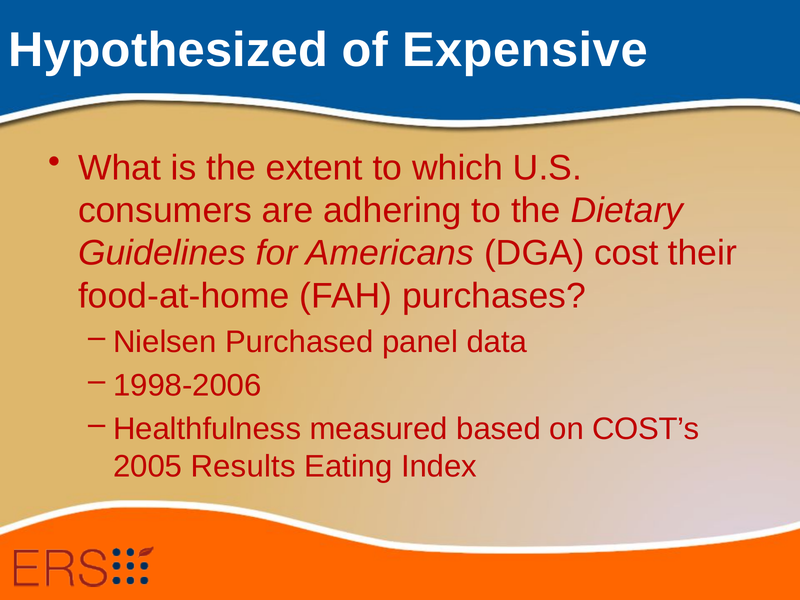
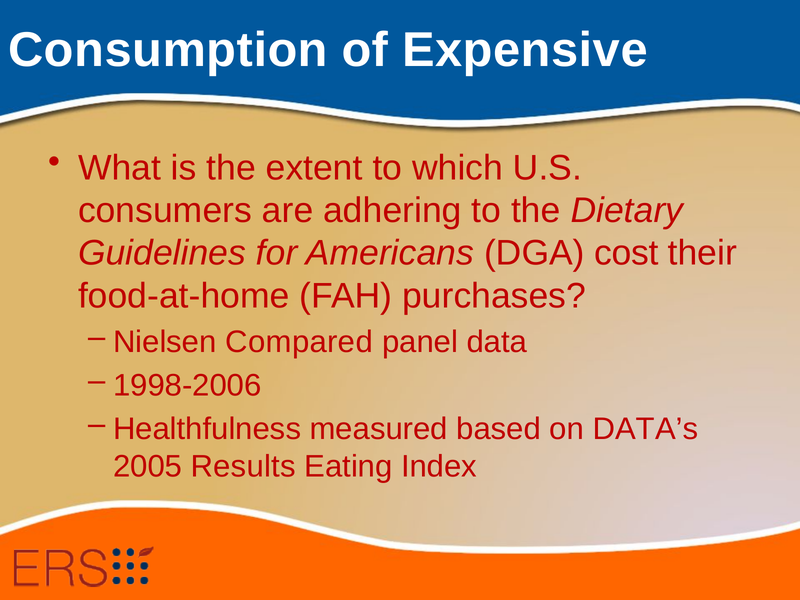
Hypothesized: Hypothesized -> Consumption (168, 50)
Purchased: Purchased -> Compared (299, 342)
COST’s: COST’s -> DATA’s (646, 429)
